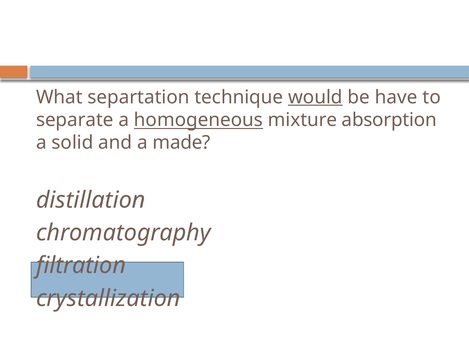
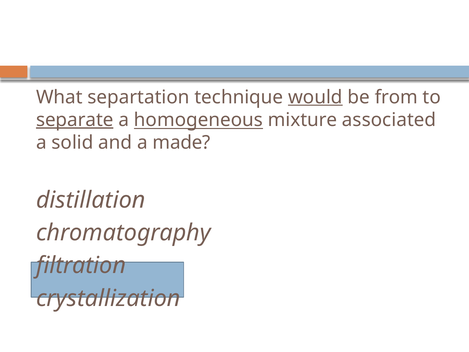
have: have -> from (396, 97)
separate underline: none -> present (75, 120)
absorption: absorption -> associated (389, 120)
